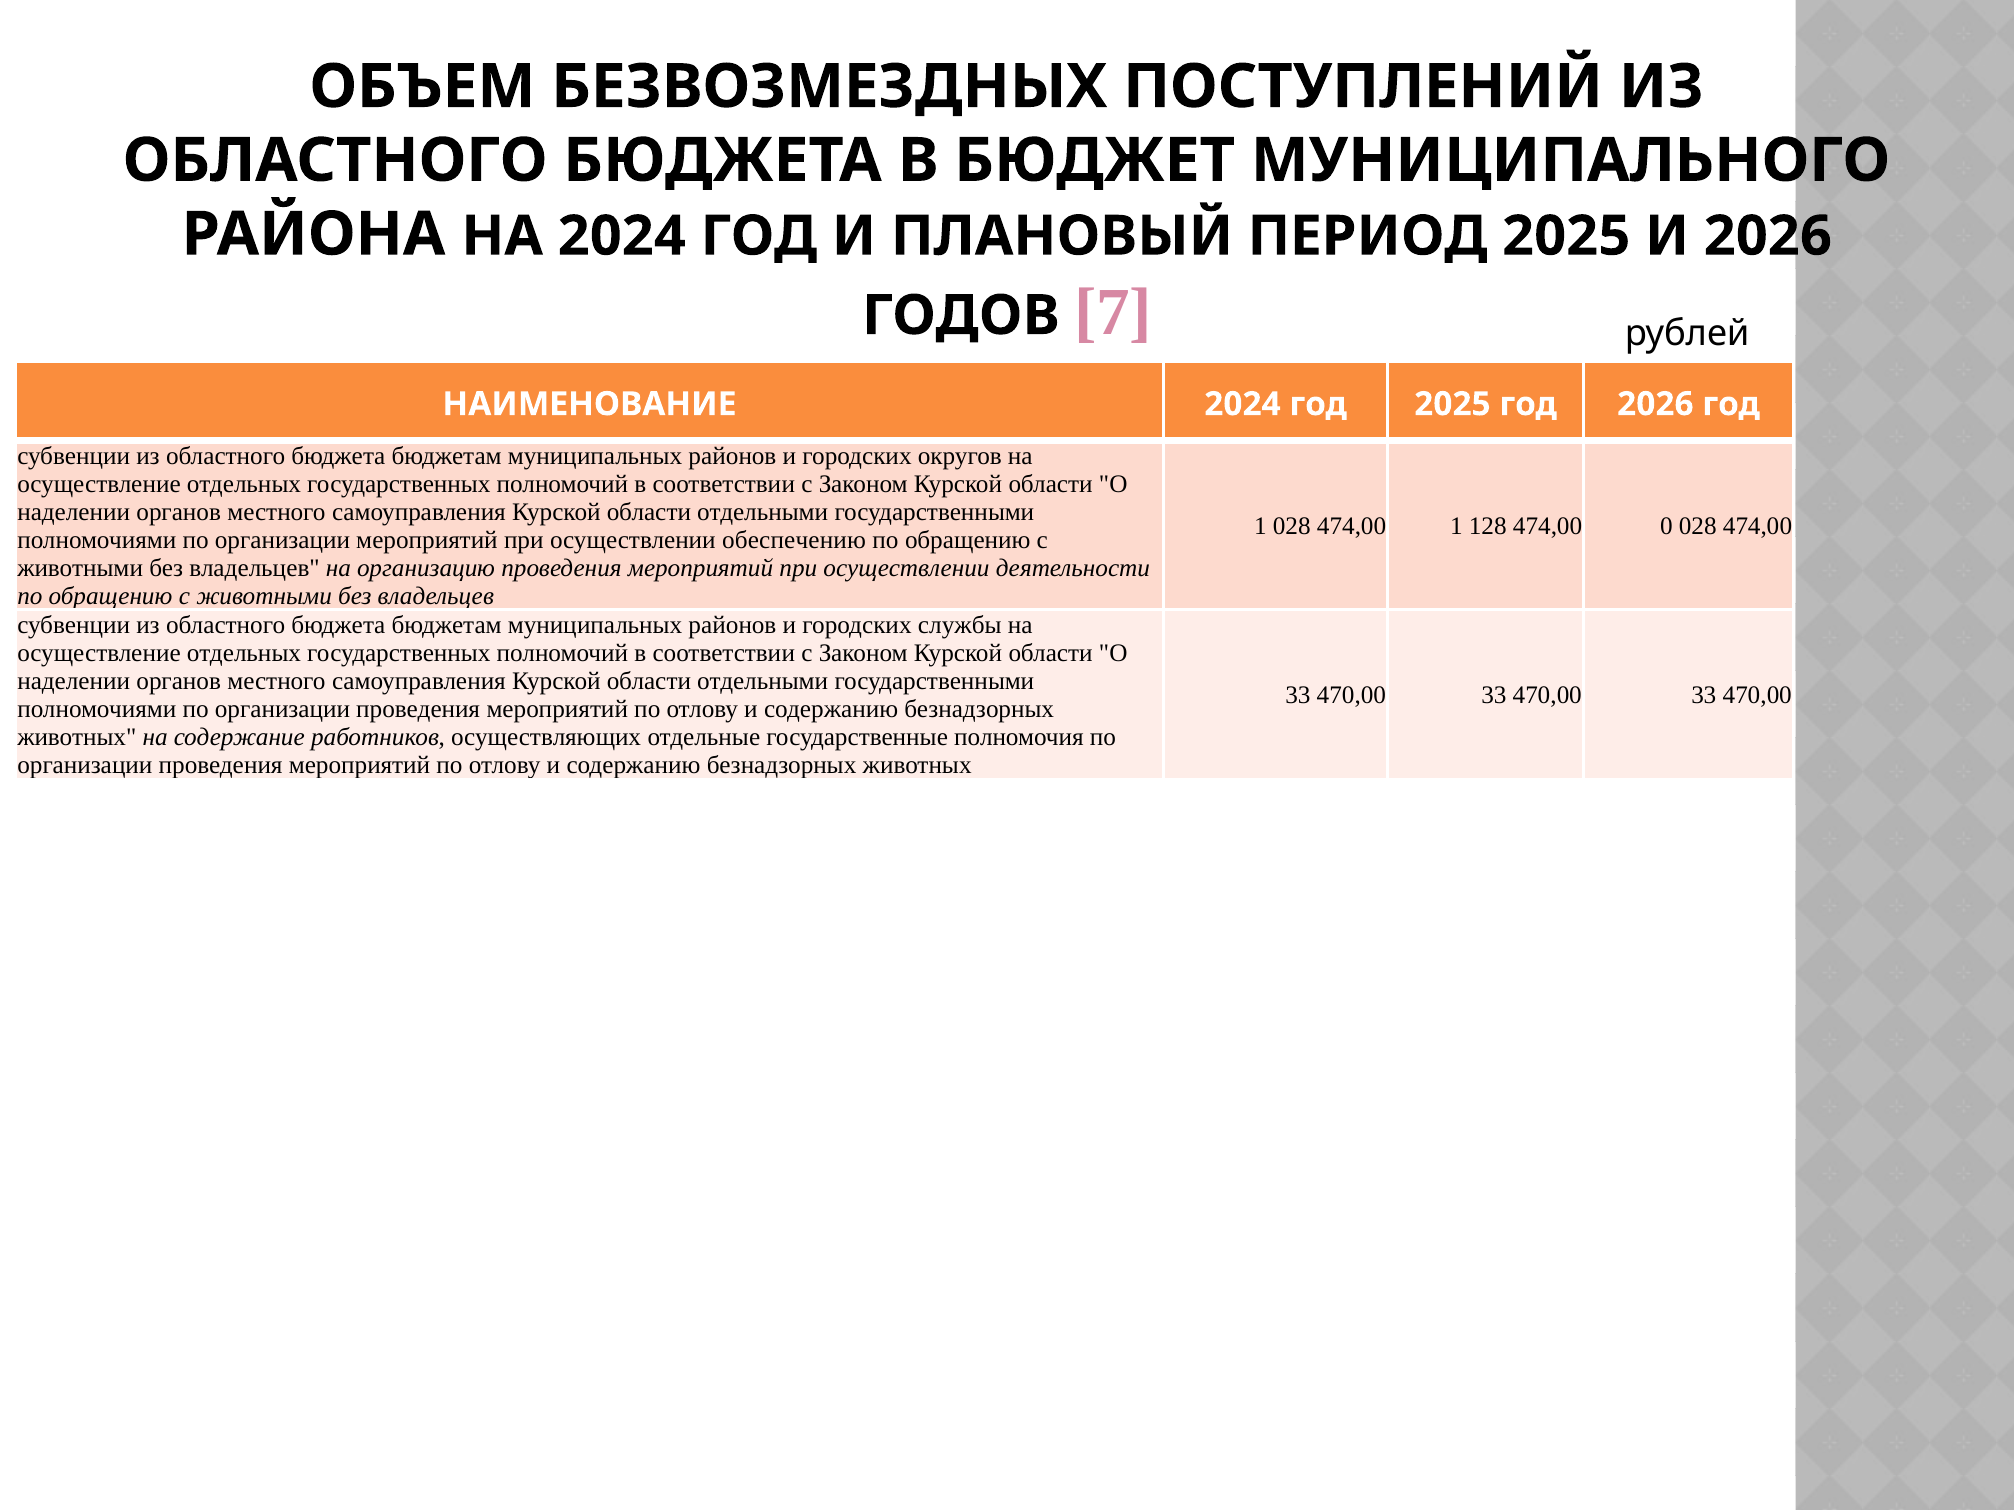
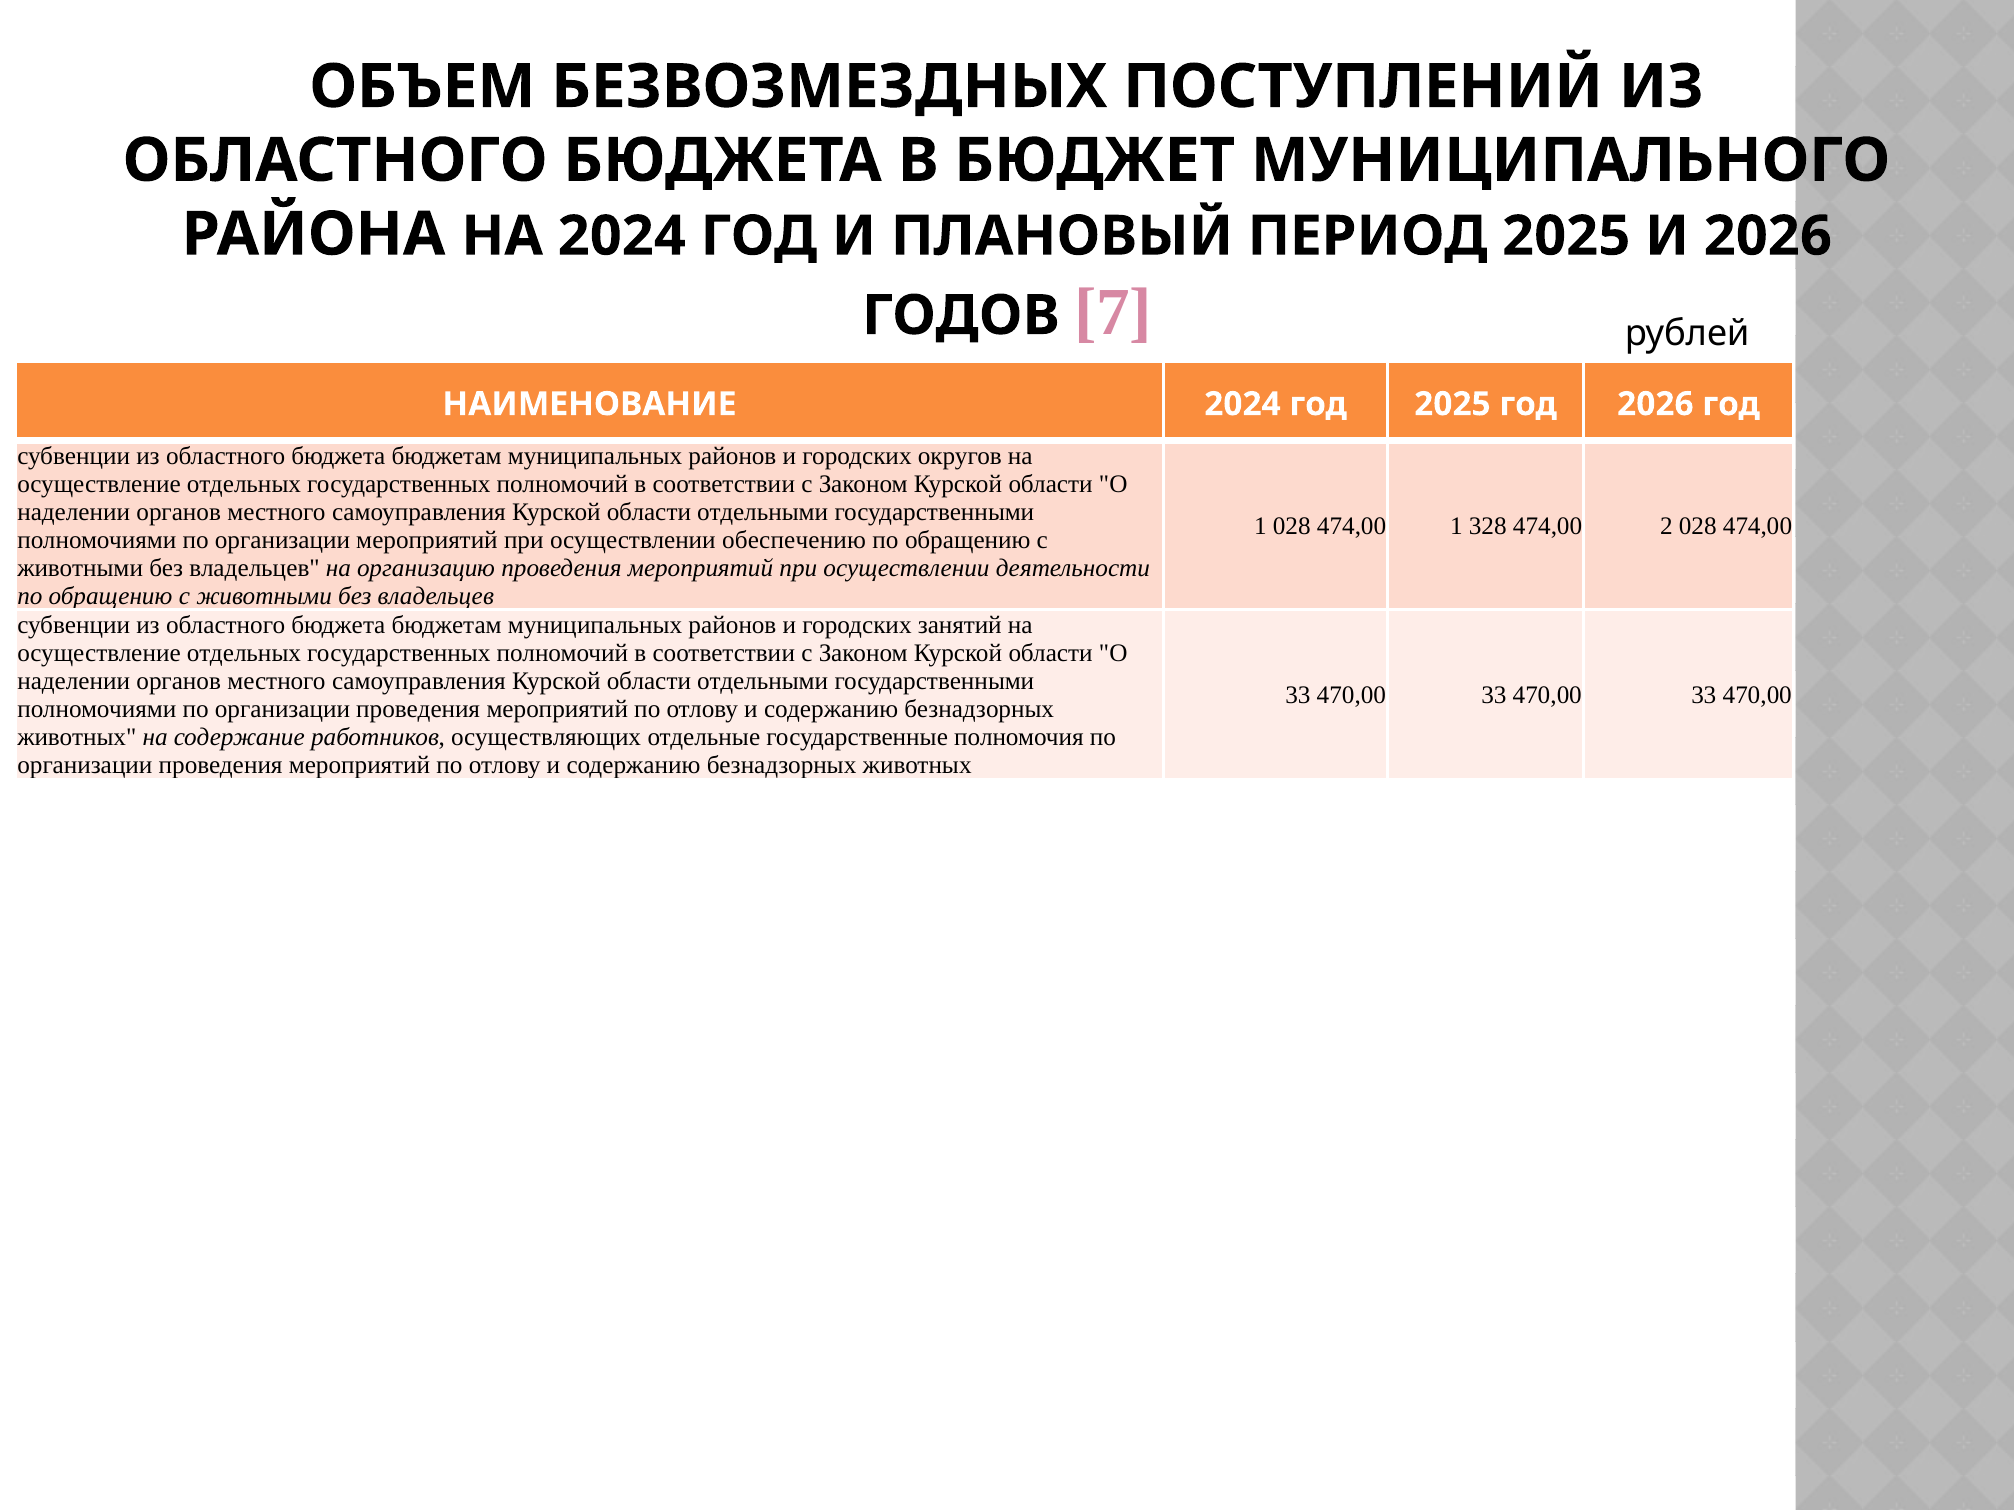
128: 128 -> 328 (1488, 526)
0: 0 -> 2 (1666, 526)
службы: службы -> занятий (960, 626)
